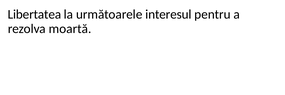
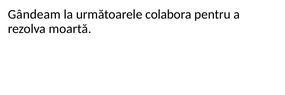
Libertatea: Libertatea -> Gândeam (34, 14)
interesul: interesul -> colabora (168, 14)
